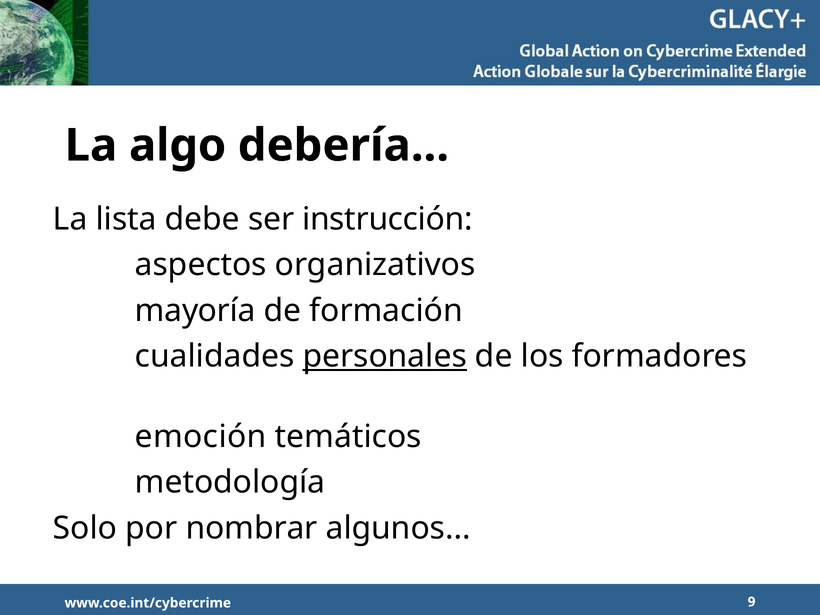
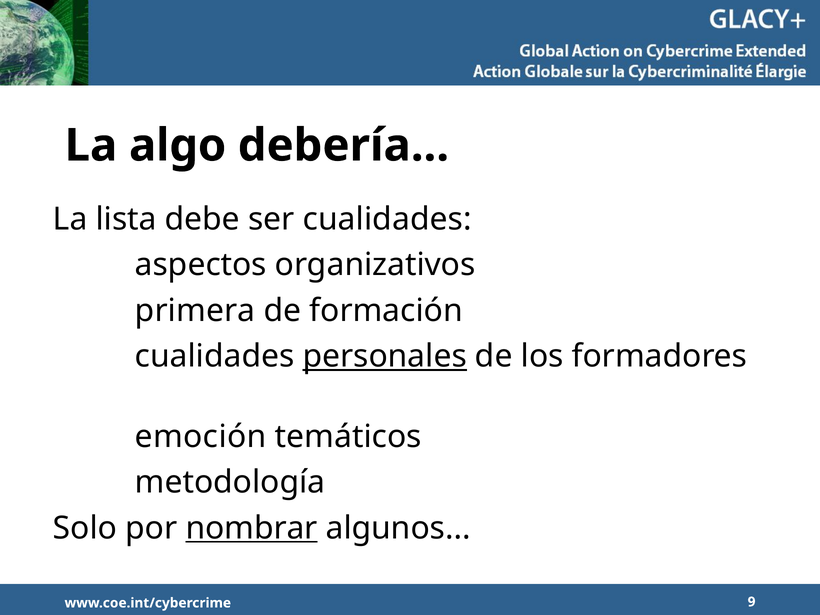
ser instrucción: instrucción -> cualidades (387, 219)
mayoría: mayoría -> primera (195, 311)
nombrar underline: none -> present (252, 528)
